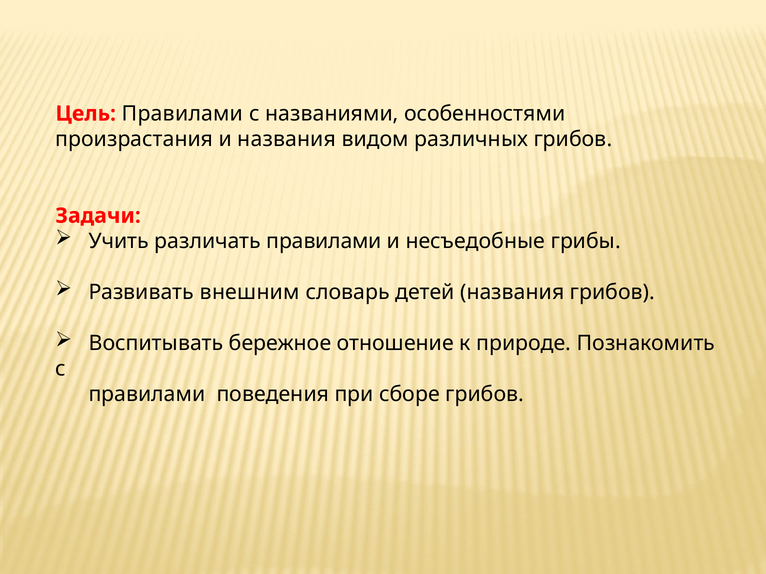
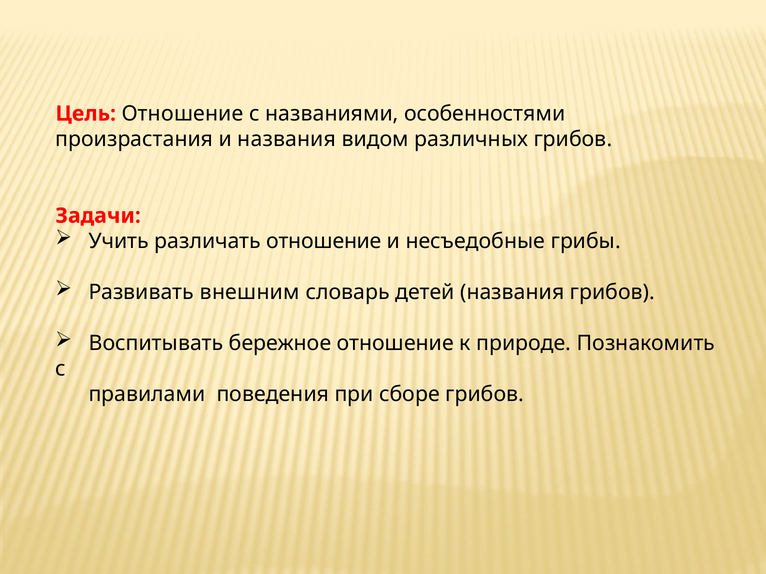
Цель Правилами: Правилами -> Отношение (183, 114)
различать правилами: правилами -> отношение (324, 241)
